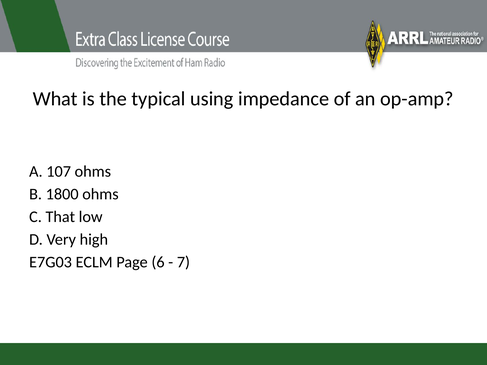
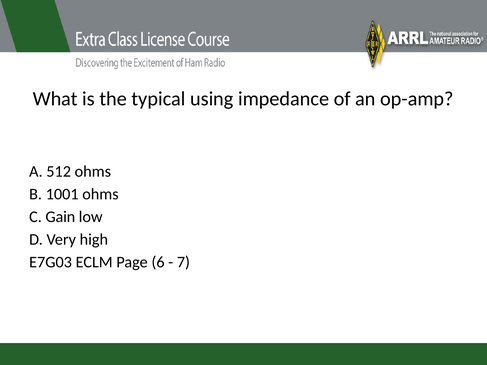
107: 107 -> 512 (59, 172)
1800: 1800 -> 1001 (62, 194)
That: That -> Gain (60, 217)
